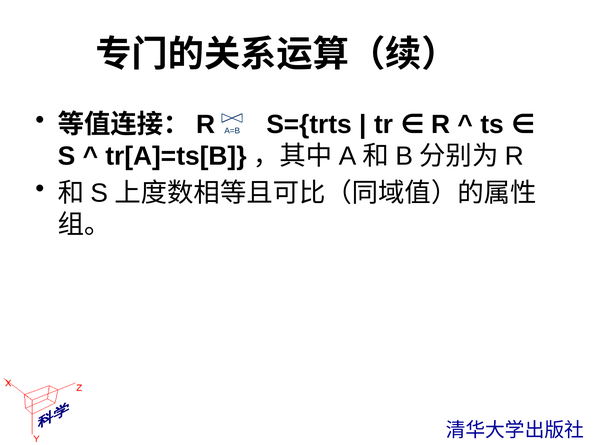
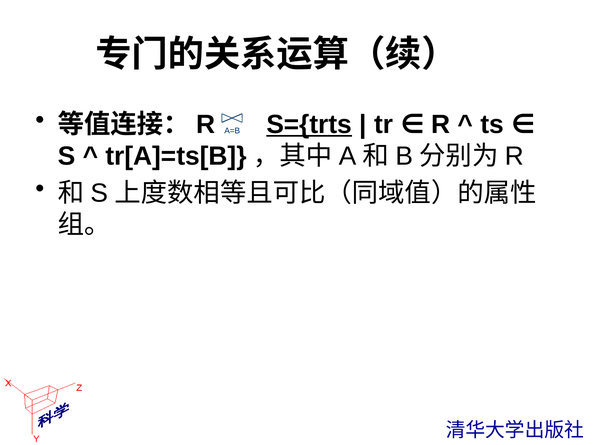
S={trts underline: none -> present (309, 124)
